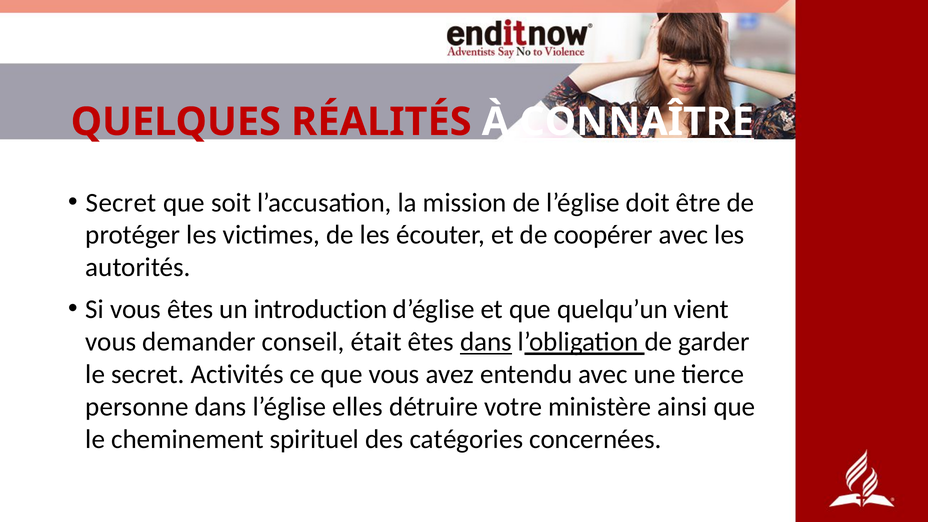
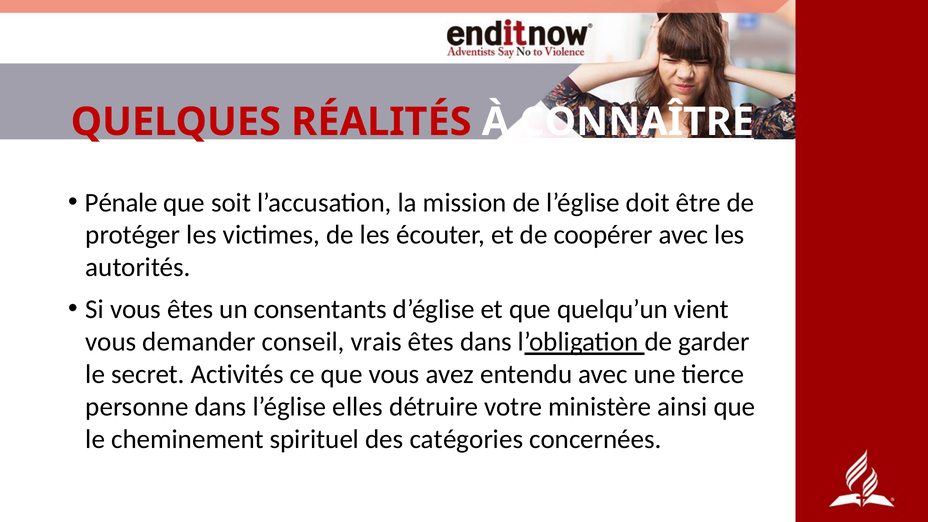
Secret: Secret -> Pénale (121, 203)
introduction: introduction -> consentants (320, 310)
était: était -> vrais (376, 342)
dans underline: present -> none (486, 342)
